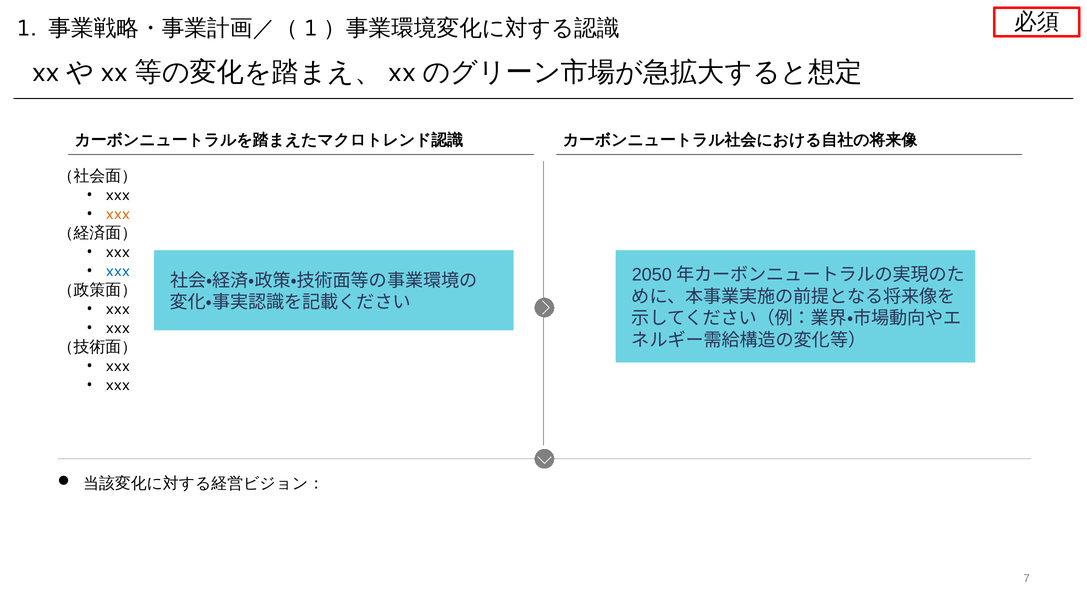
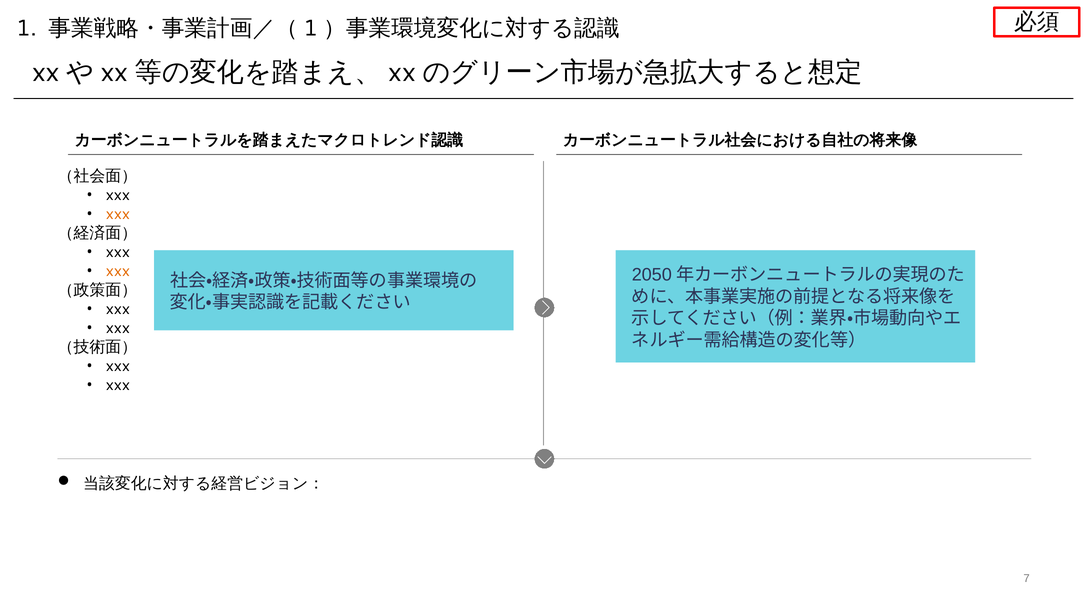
xxx colour: blue -> orange (118, 271)
